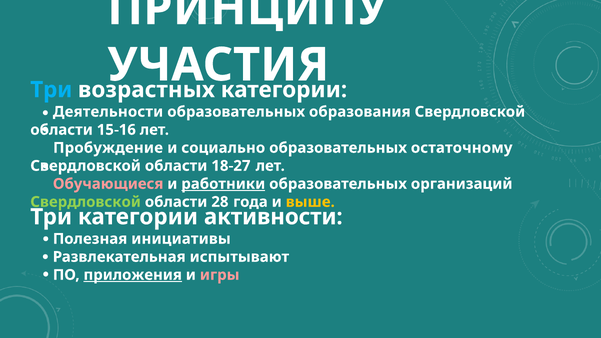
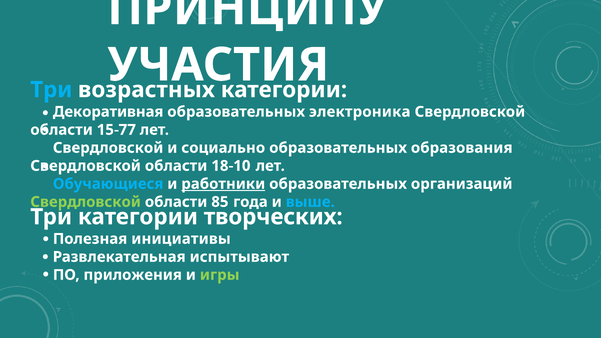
Деятельности: Деятельности -> Декоративная (108, 112)
образования: образования -> электроника (360, 112)
15-16: 15-16 -> 15-77 (116, 130)
Пробуждение: Пробуждение -> Свердловской (108, 148)
остаточному: остаточному -> образования (462, 148)
18-27: 18-27 -> 18-10 (231, 166)
Обучающиеся colour: pink -> light blue (108, 184)
28: 28 -> 85 (220, 202)
выше colour: yellow -> light blue (310, 202)
активности: активности -> творческих (273, 217)
приложения underline: present -> none (133, 275)
игры colour: pink -> light green (220, 275)
